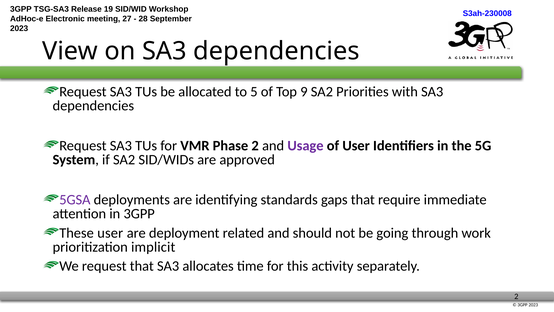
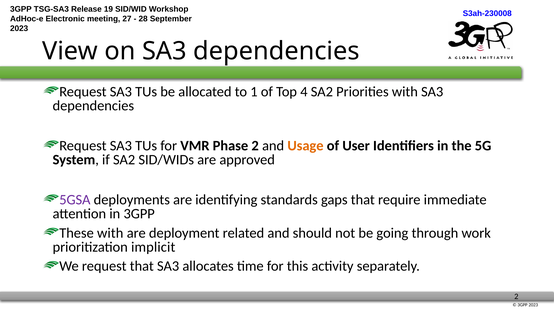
5: 5 -> 1 (254, 91)
9: 9 -> 4 (304, 91)
Usage colour: purple -> orange (305, 145)
These user: user -> with (110, 233)
